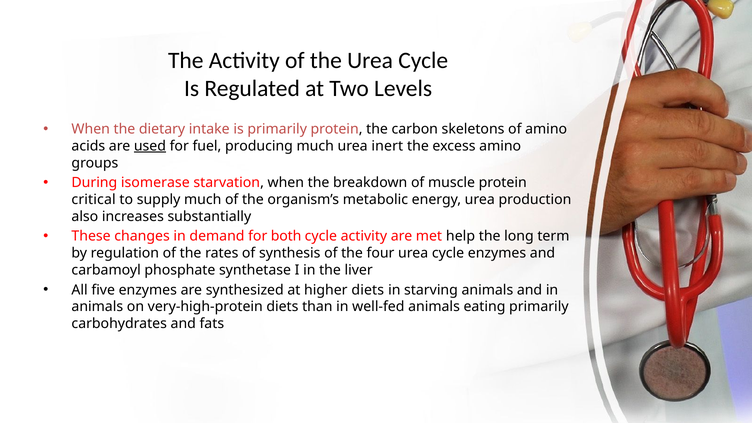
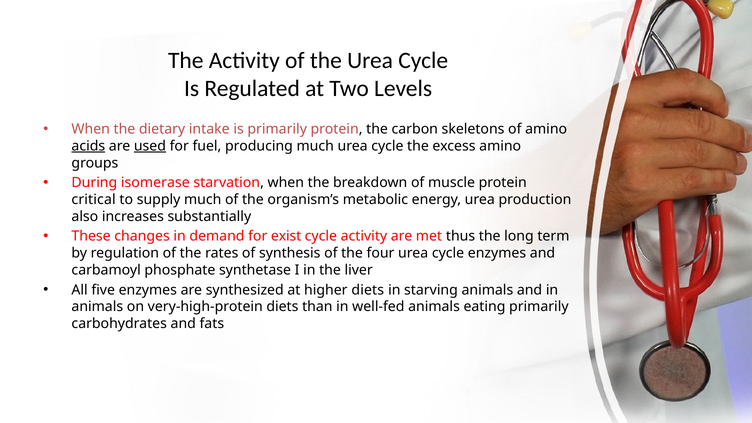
acids underline: none -> present (88, 146)
much urea inert: inert -> cycle (387, 146)
both: both -> exist (286, 236)
help: help -> thus (461, 236)
